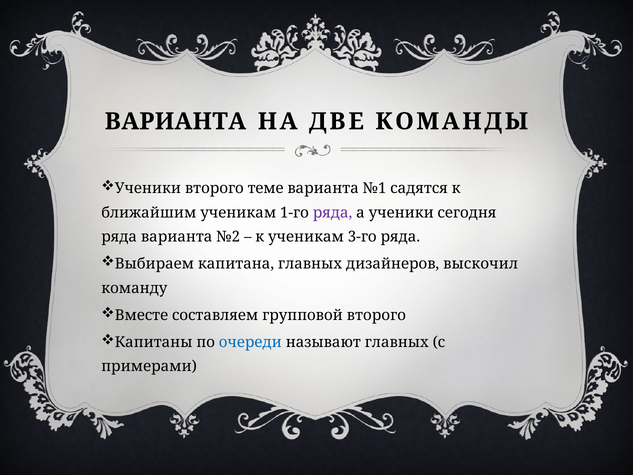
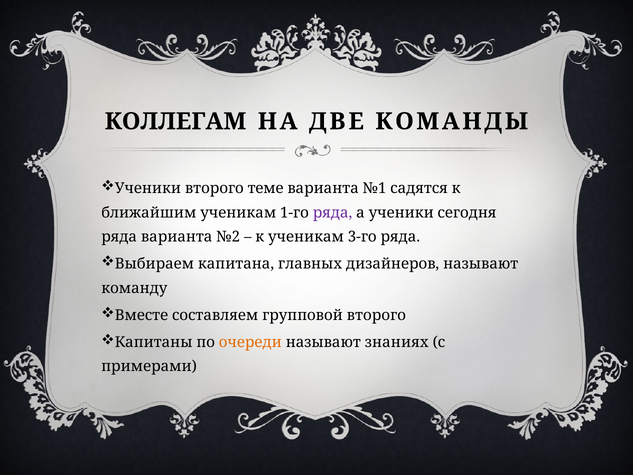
ВАРИАНТА: ВАРИАНТА -> КОЛЛЕГАМ (176, 121)
дизайнеров выскочил: выскочил -> называют (481, 264)
очереди colour: blue -> orange (250, 342)
называют главных: главных -> знаниях (397, 342)
